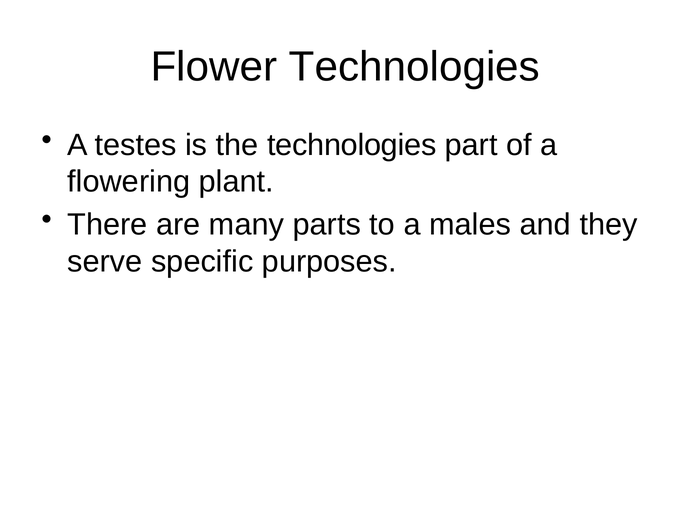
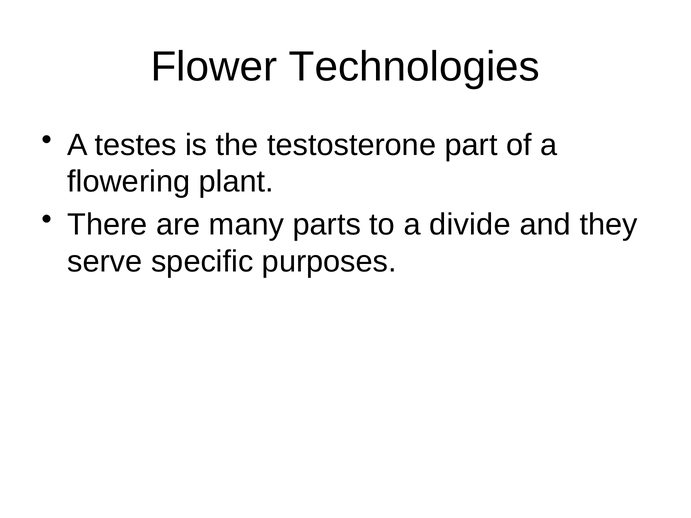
the technologies: technologies -> testosterone (352, 145)
males: males -> divide (470, 225)
